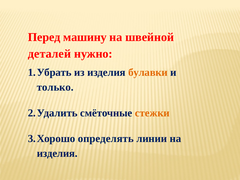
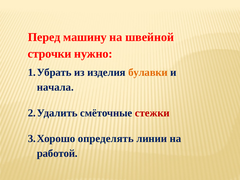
деталей: деталей -> строчки (50, 54)
только: только -> начала (55, 87)
стежки colour: orange -> red (152, 113)
изделия: изделия -> работой (57, 153)
